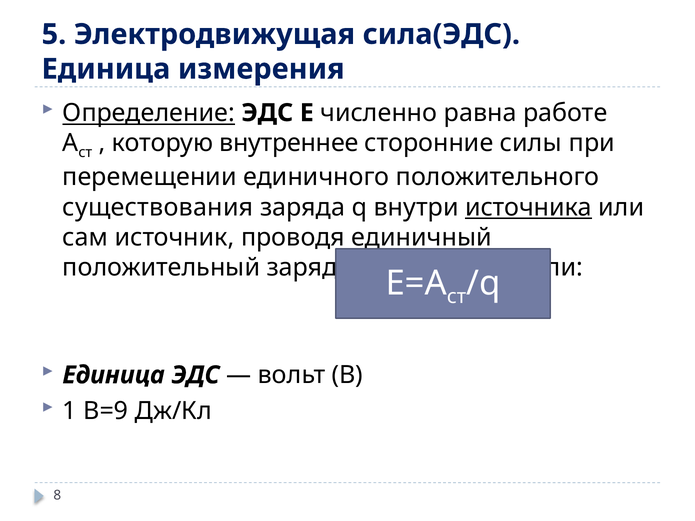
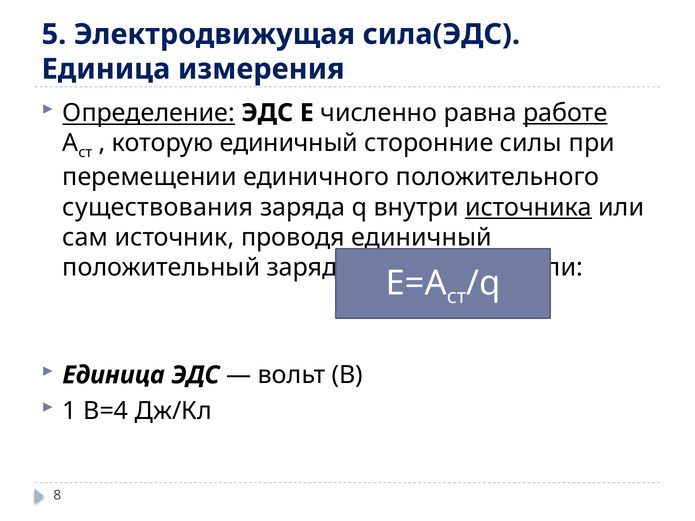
работе underline: none -> present (565, 113)
которую внутреннее: внутреннее -> единичный (289, 143)
В=9: В=9 -> В=4 (106, 411)
